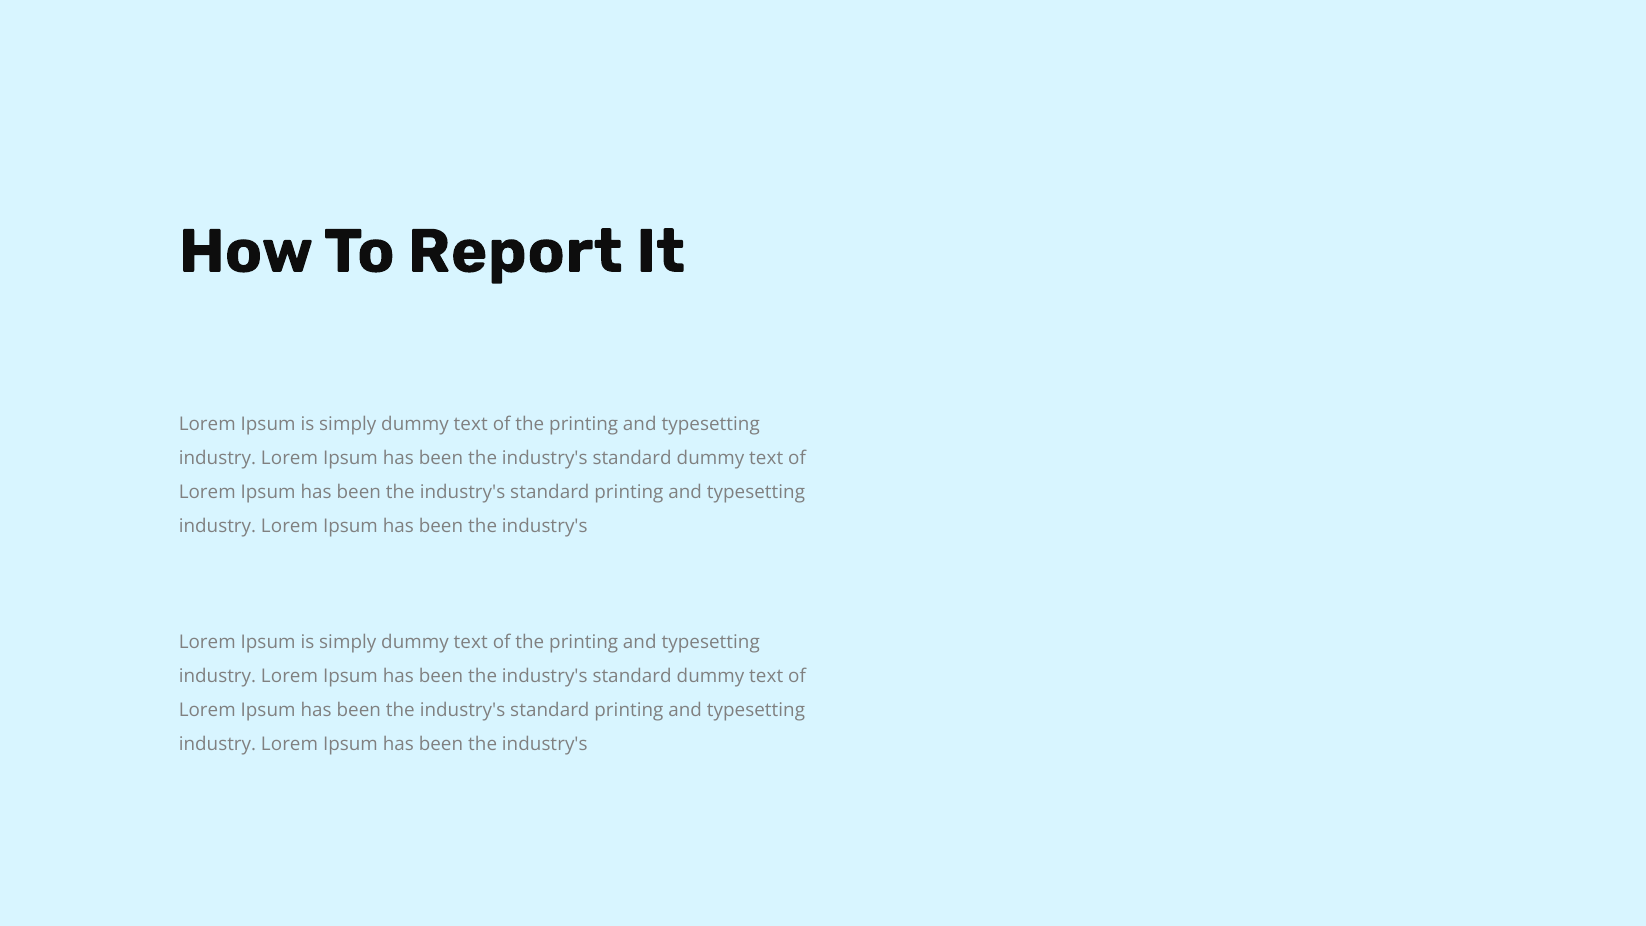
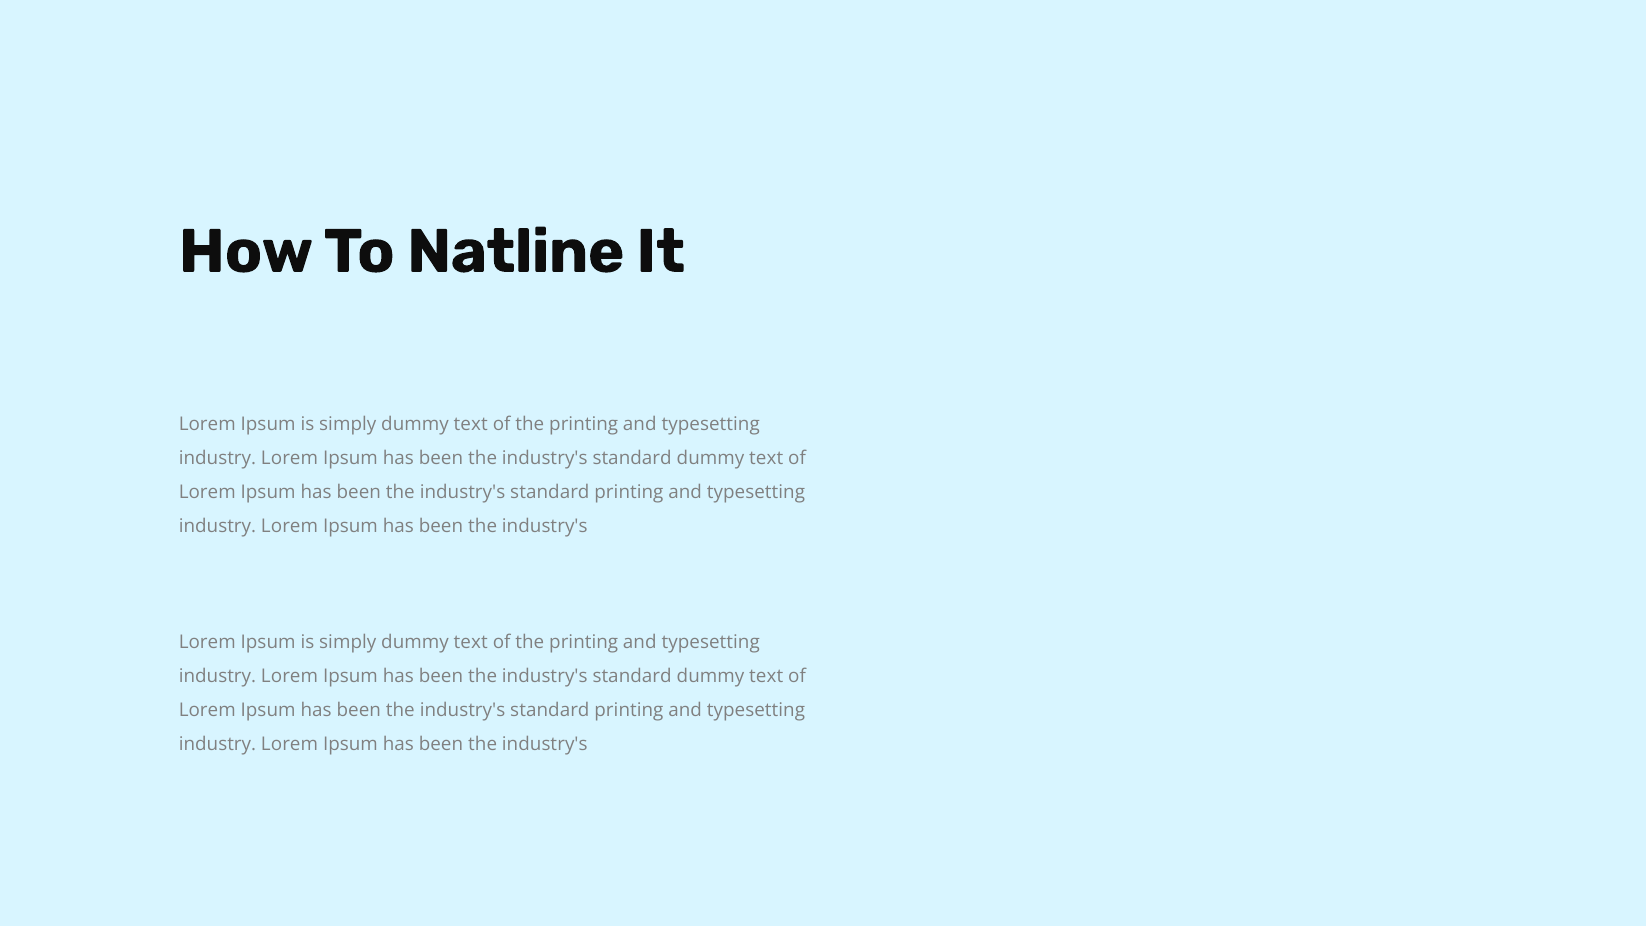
Report: Report -> Natline (516, 252)
